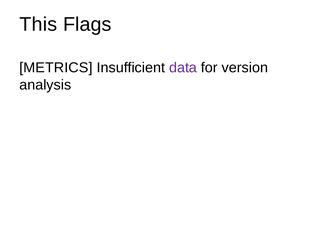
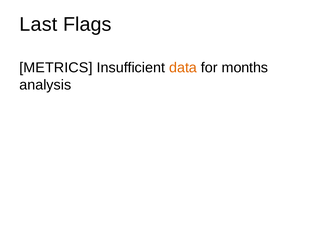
This: This -> Last (38, 25)
data colour: purple -> orange (183, 68)
version: version -> months (245, 68)
